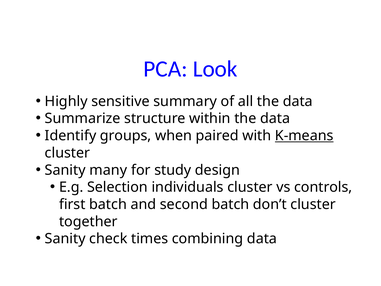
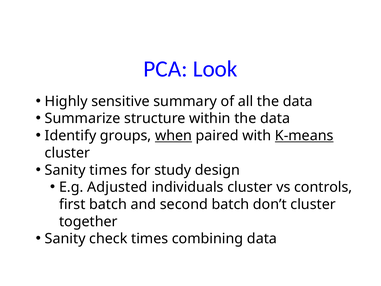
when underline: none -> present (174, 136)
Sanity many: many -> times (108, 170)
Selection: Selection -> Adjusted (117, 187)
